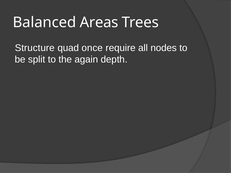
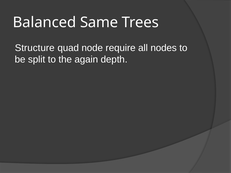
Areas: Areas -> Same (99, 22)
once: once -> node (92, 48)
